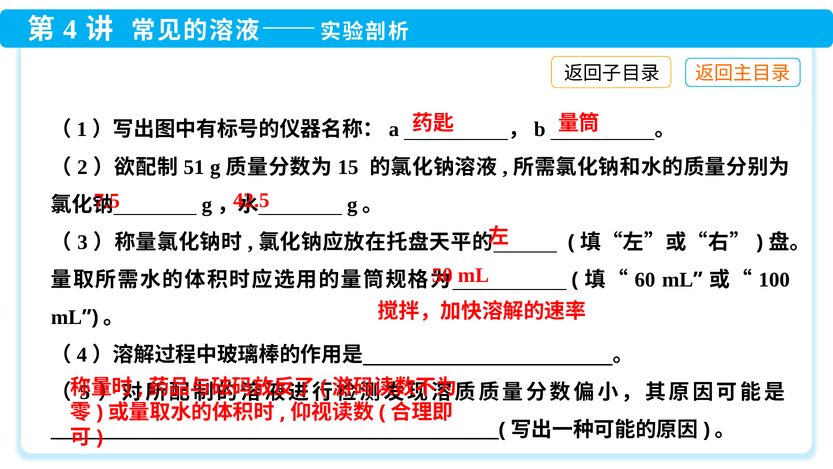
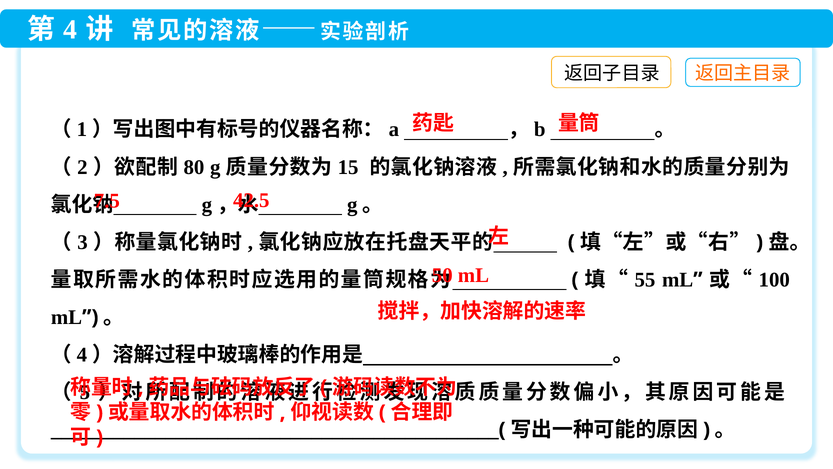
51: 51 -> 80 (194, 167)
60: 60 -> 55 (645, 279)
